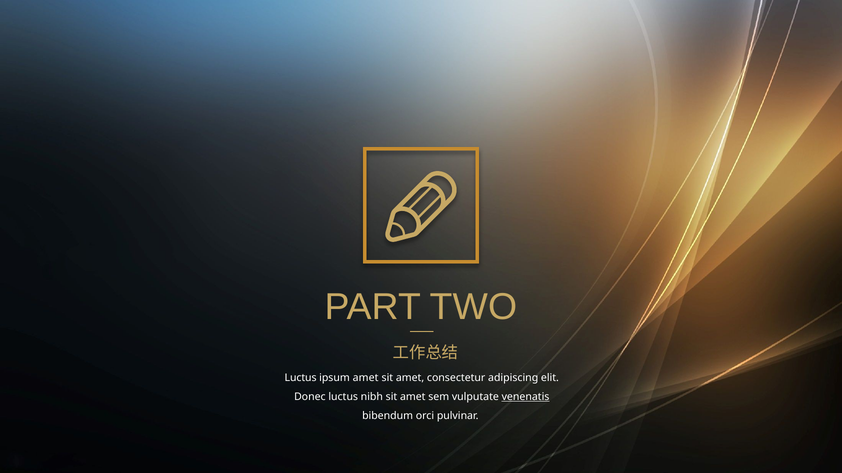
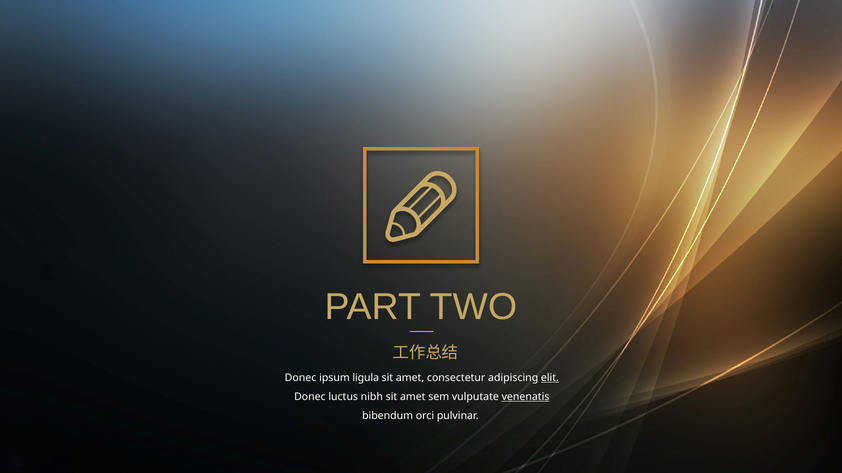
Luctus: Luctus -> Donec (301, 378)
ipsum amet: amet -> ligula (366, 378)
elit underline: none -> present (550, 378)
